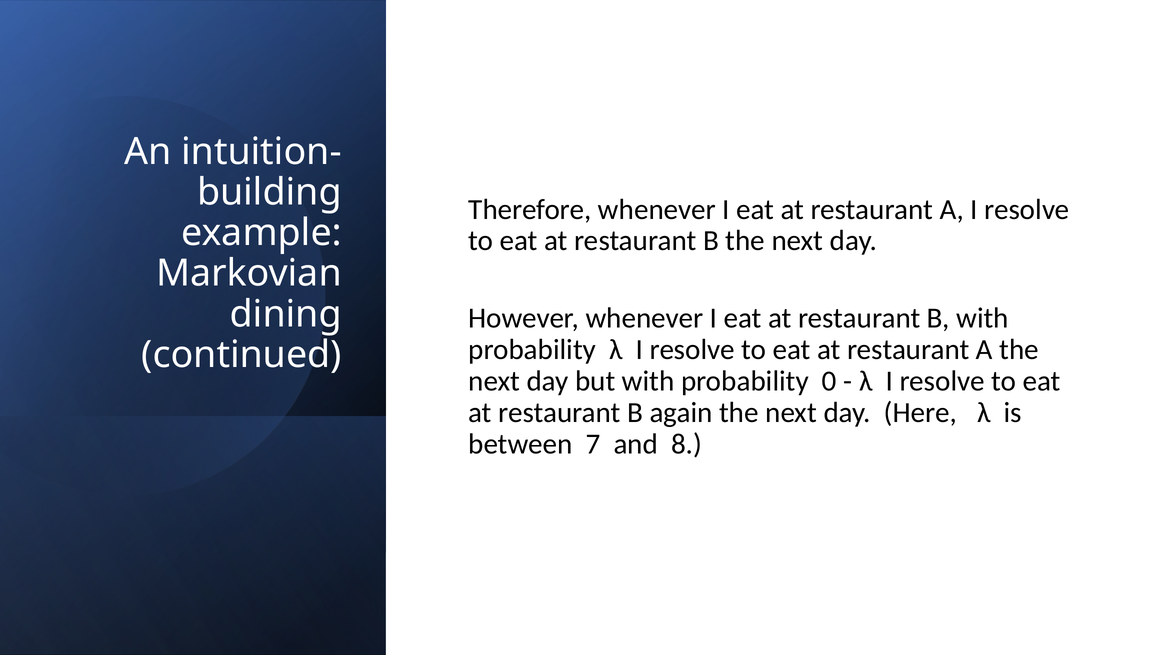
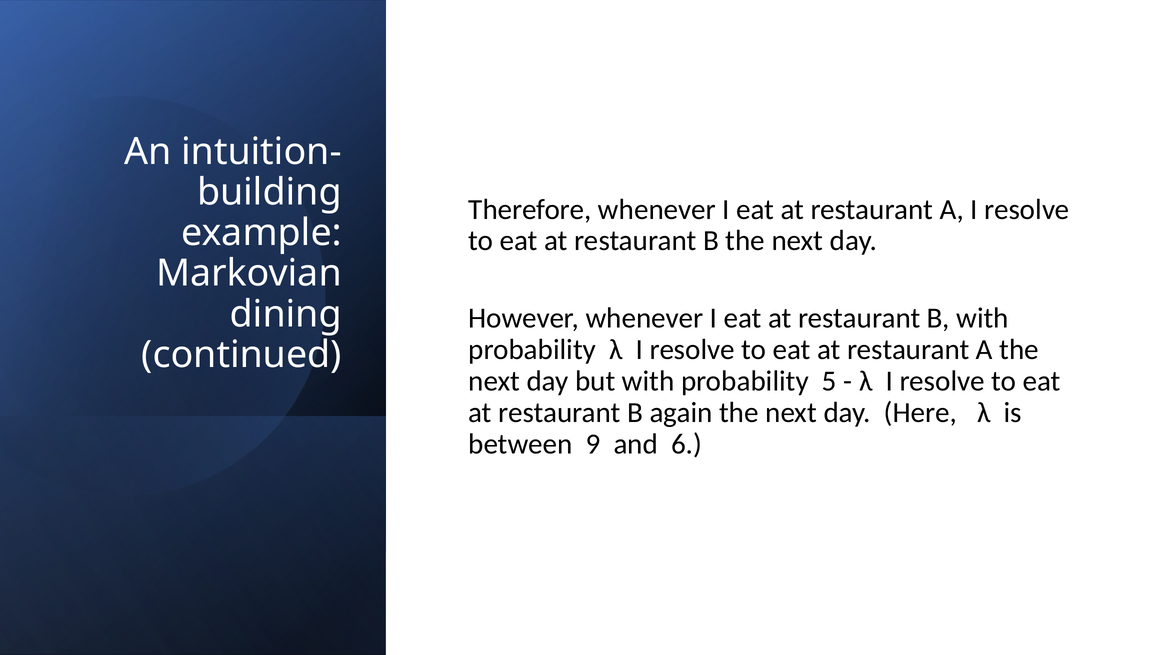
0: 0 -> 5 (829, 381)
7: 7 -> 9 (593, 444)
8: 8 -> 6 (687, 444)
